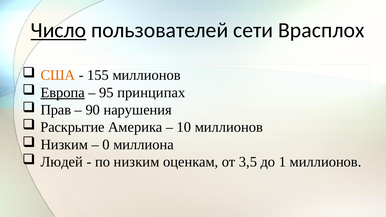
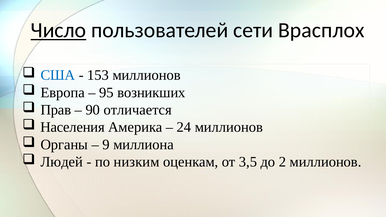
США colour: orange -> blue (58, 75)
155: 155 -> 153 (98, 75)
Европа underline: present -> none (63, 93)
принципах: принципах -> возникших (151, 93)
нарушения: нарушения -> отличается (138, 110)
Раскрытие: Раскрытие -> Населения (73, 127)
10: 10 -> 24 (184, 127)
Низким: Низким -> Органы (64, 145)
0: 0 -> 9 (106, 145)
1: 1 -> 2 (282, 162)
